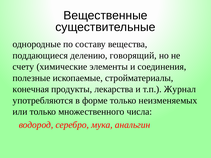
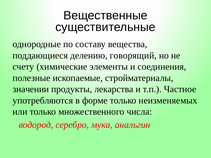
конечная: конечная -> значении (31, 89)
Журнал: Журнал -> Частное (180, 89)
